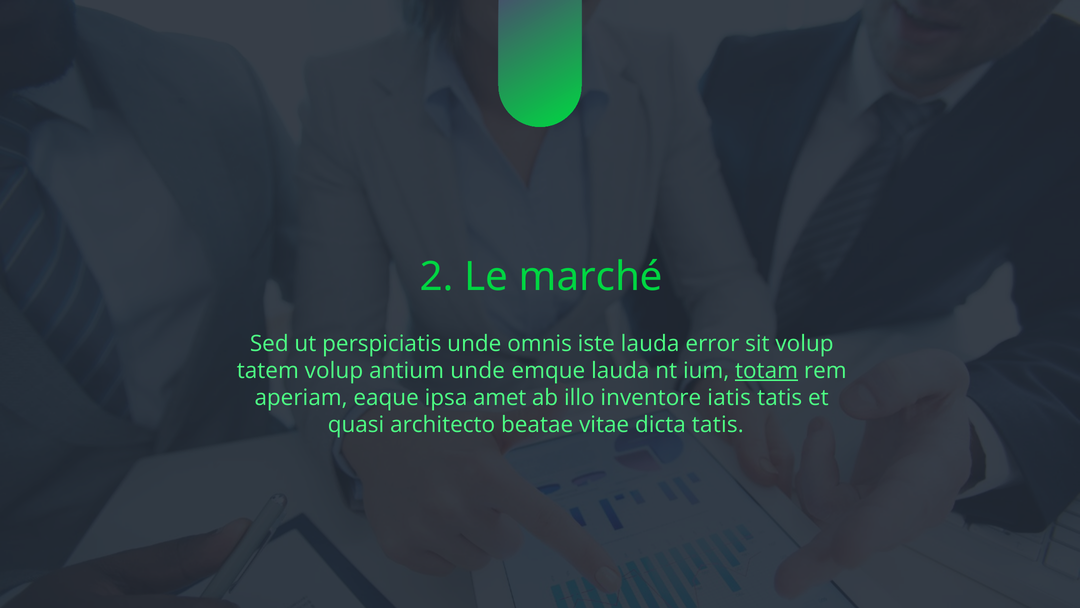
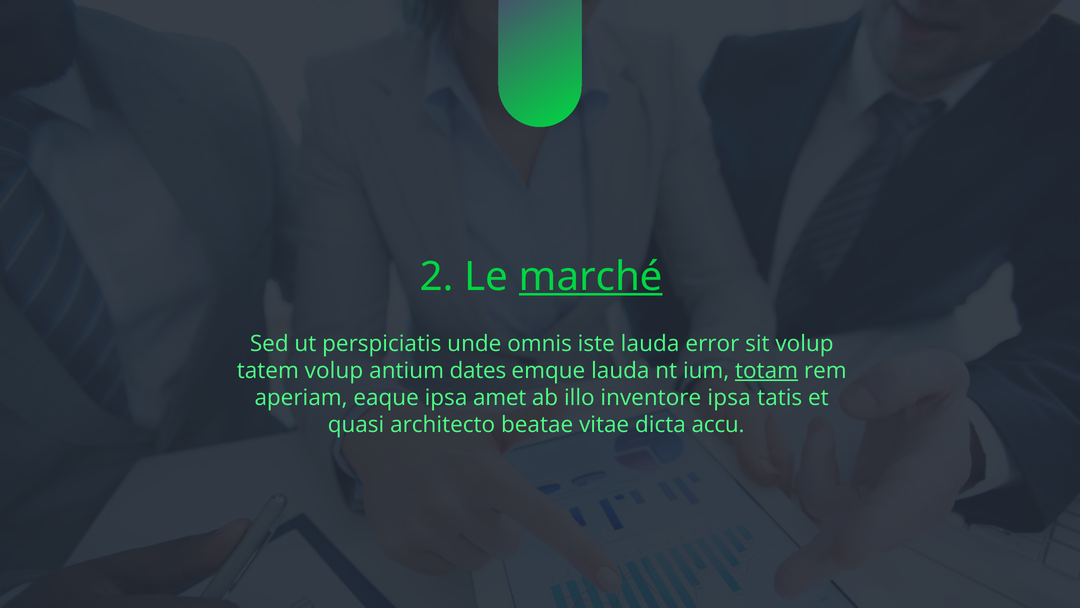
marché underline: none -> present (591, 277)
antium unde: unde -> dates (478, 370)
inventore iatis: iatis -> ipsa (729, 397)
dicta tatis: tatis -> accu (718, 424)
